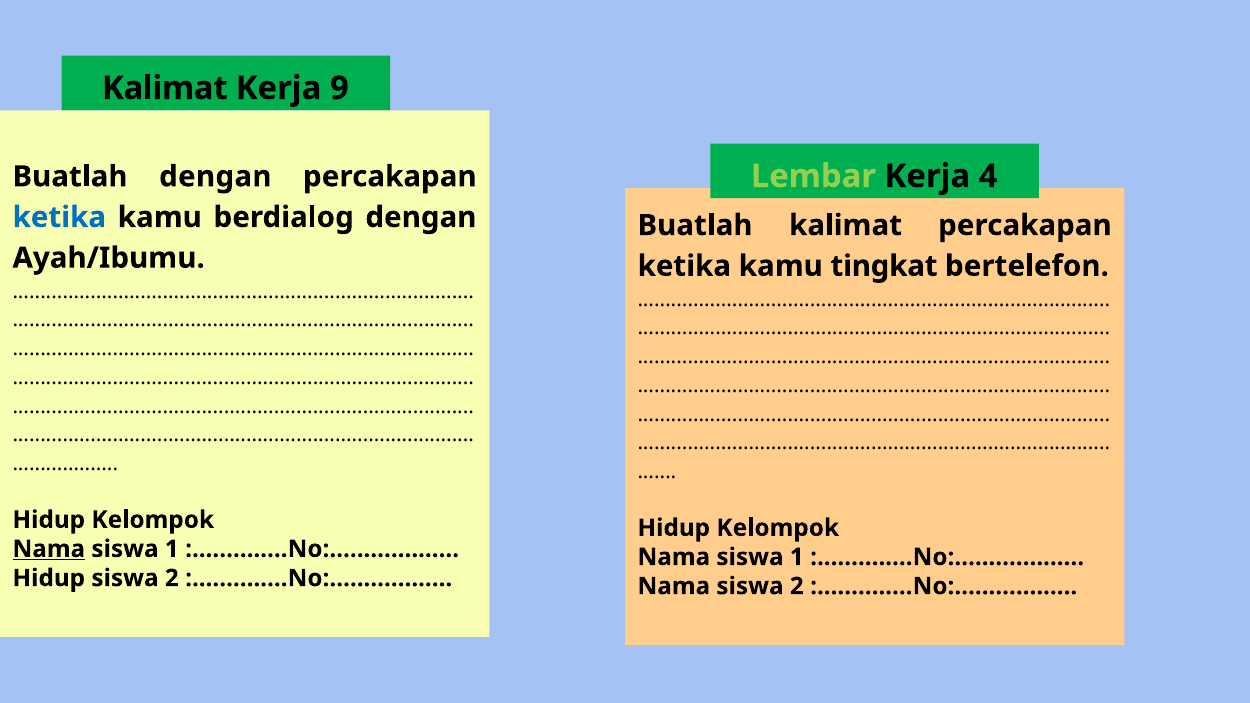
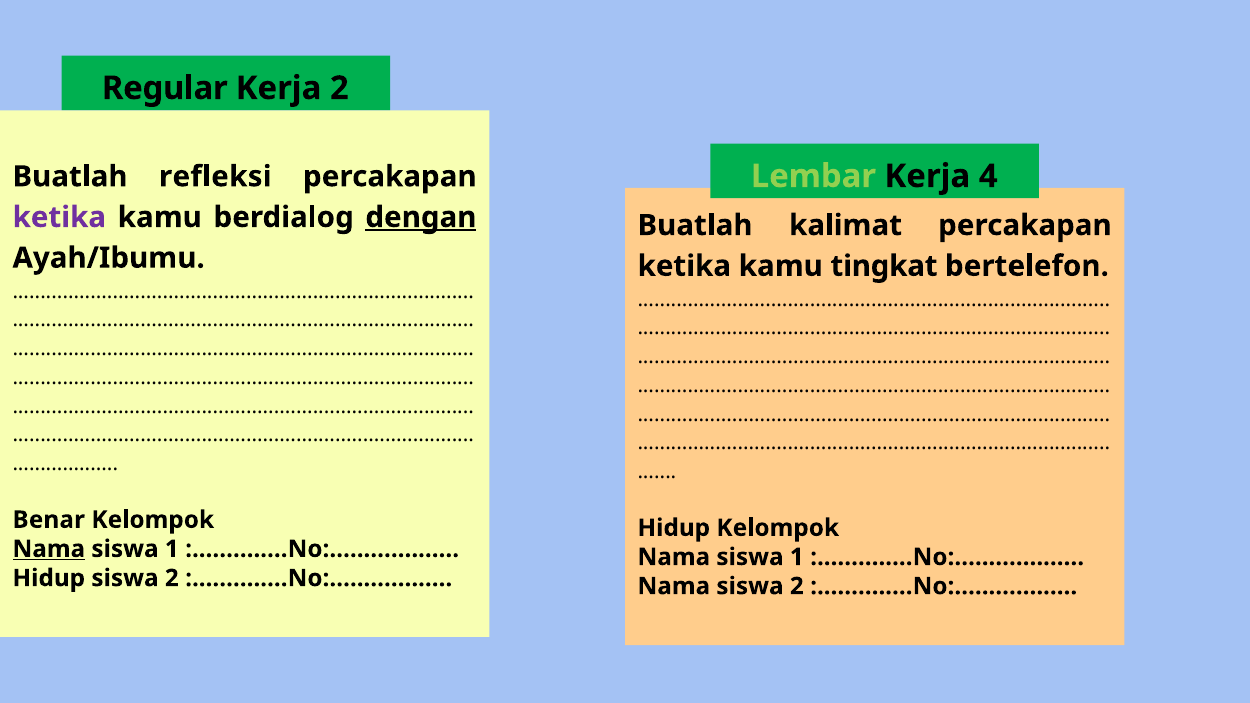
Kalimat: Kalimat -> Regular (165, 88)
Kerja 9: 9 -> 2 (339, 88)
Buatlah dengan: dengan -> refleksi (215, 177)
ketika colour: blue -> purple (59, 217)
dengan underline: none -> present (421, 217)
Hidup: Hidup -> Benar (49, 520)
